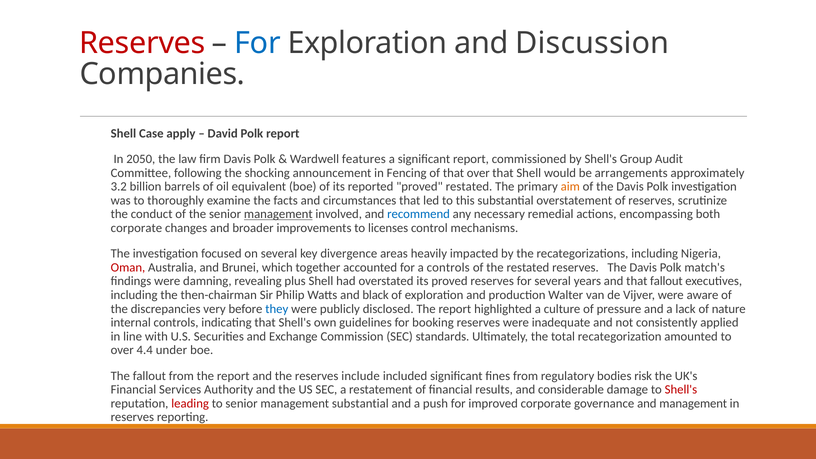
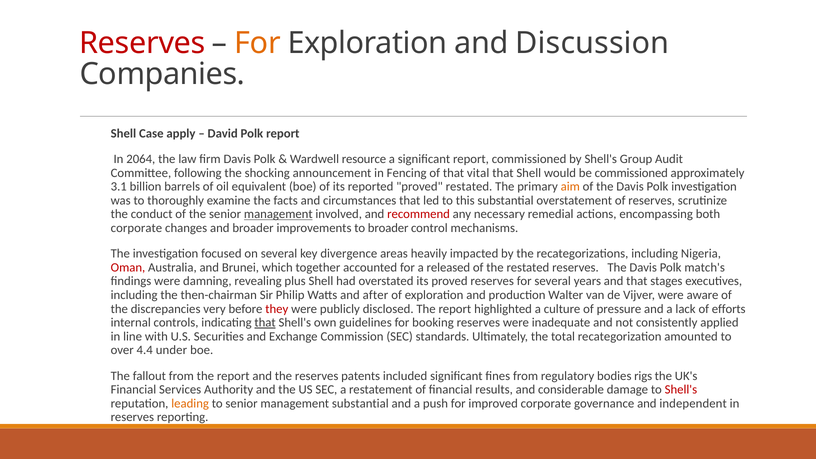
For colour: blue -> orange (258, 43)
2050: 2050 -> 2064 (141, 159)
features: features -> resource (364, 159)
that over: over -> vital (478, 173)
be arrangements: arrangements -> commissioned (631, 173)
3.2: 3.2 -> 3.1 (119, 187)
recommend colour: blue -> red (419, 214)
to licenses: licenses -> broader (388, 228)
a controls: controls -> released (448, 267)
that fallout: fallout -> stages (666, 281)
black: black -> after (375, 295)
they colour: blue -> red (277, 309)
nature: nature -> efforts (729, 309)
that underline: none -> present (265, 323)
include: include -> patents (361, 376)
risk: risk -> rigs (643, 376)
leading colour: red -> orange (190, 403)
and management: management -> independent (693, 403)
